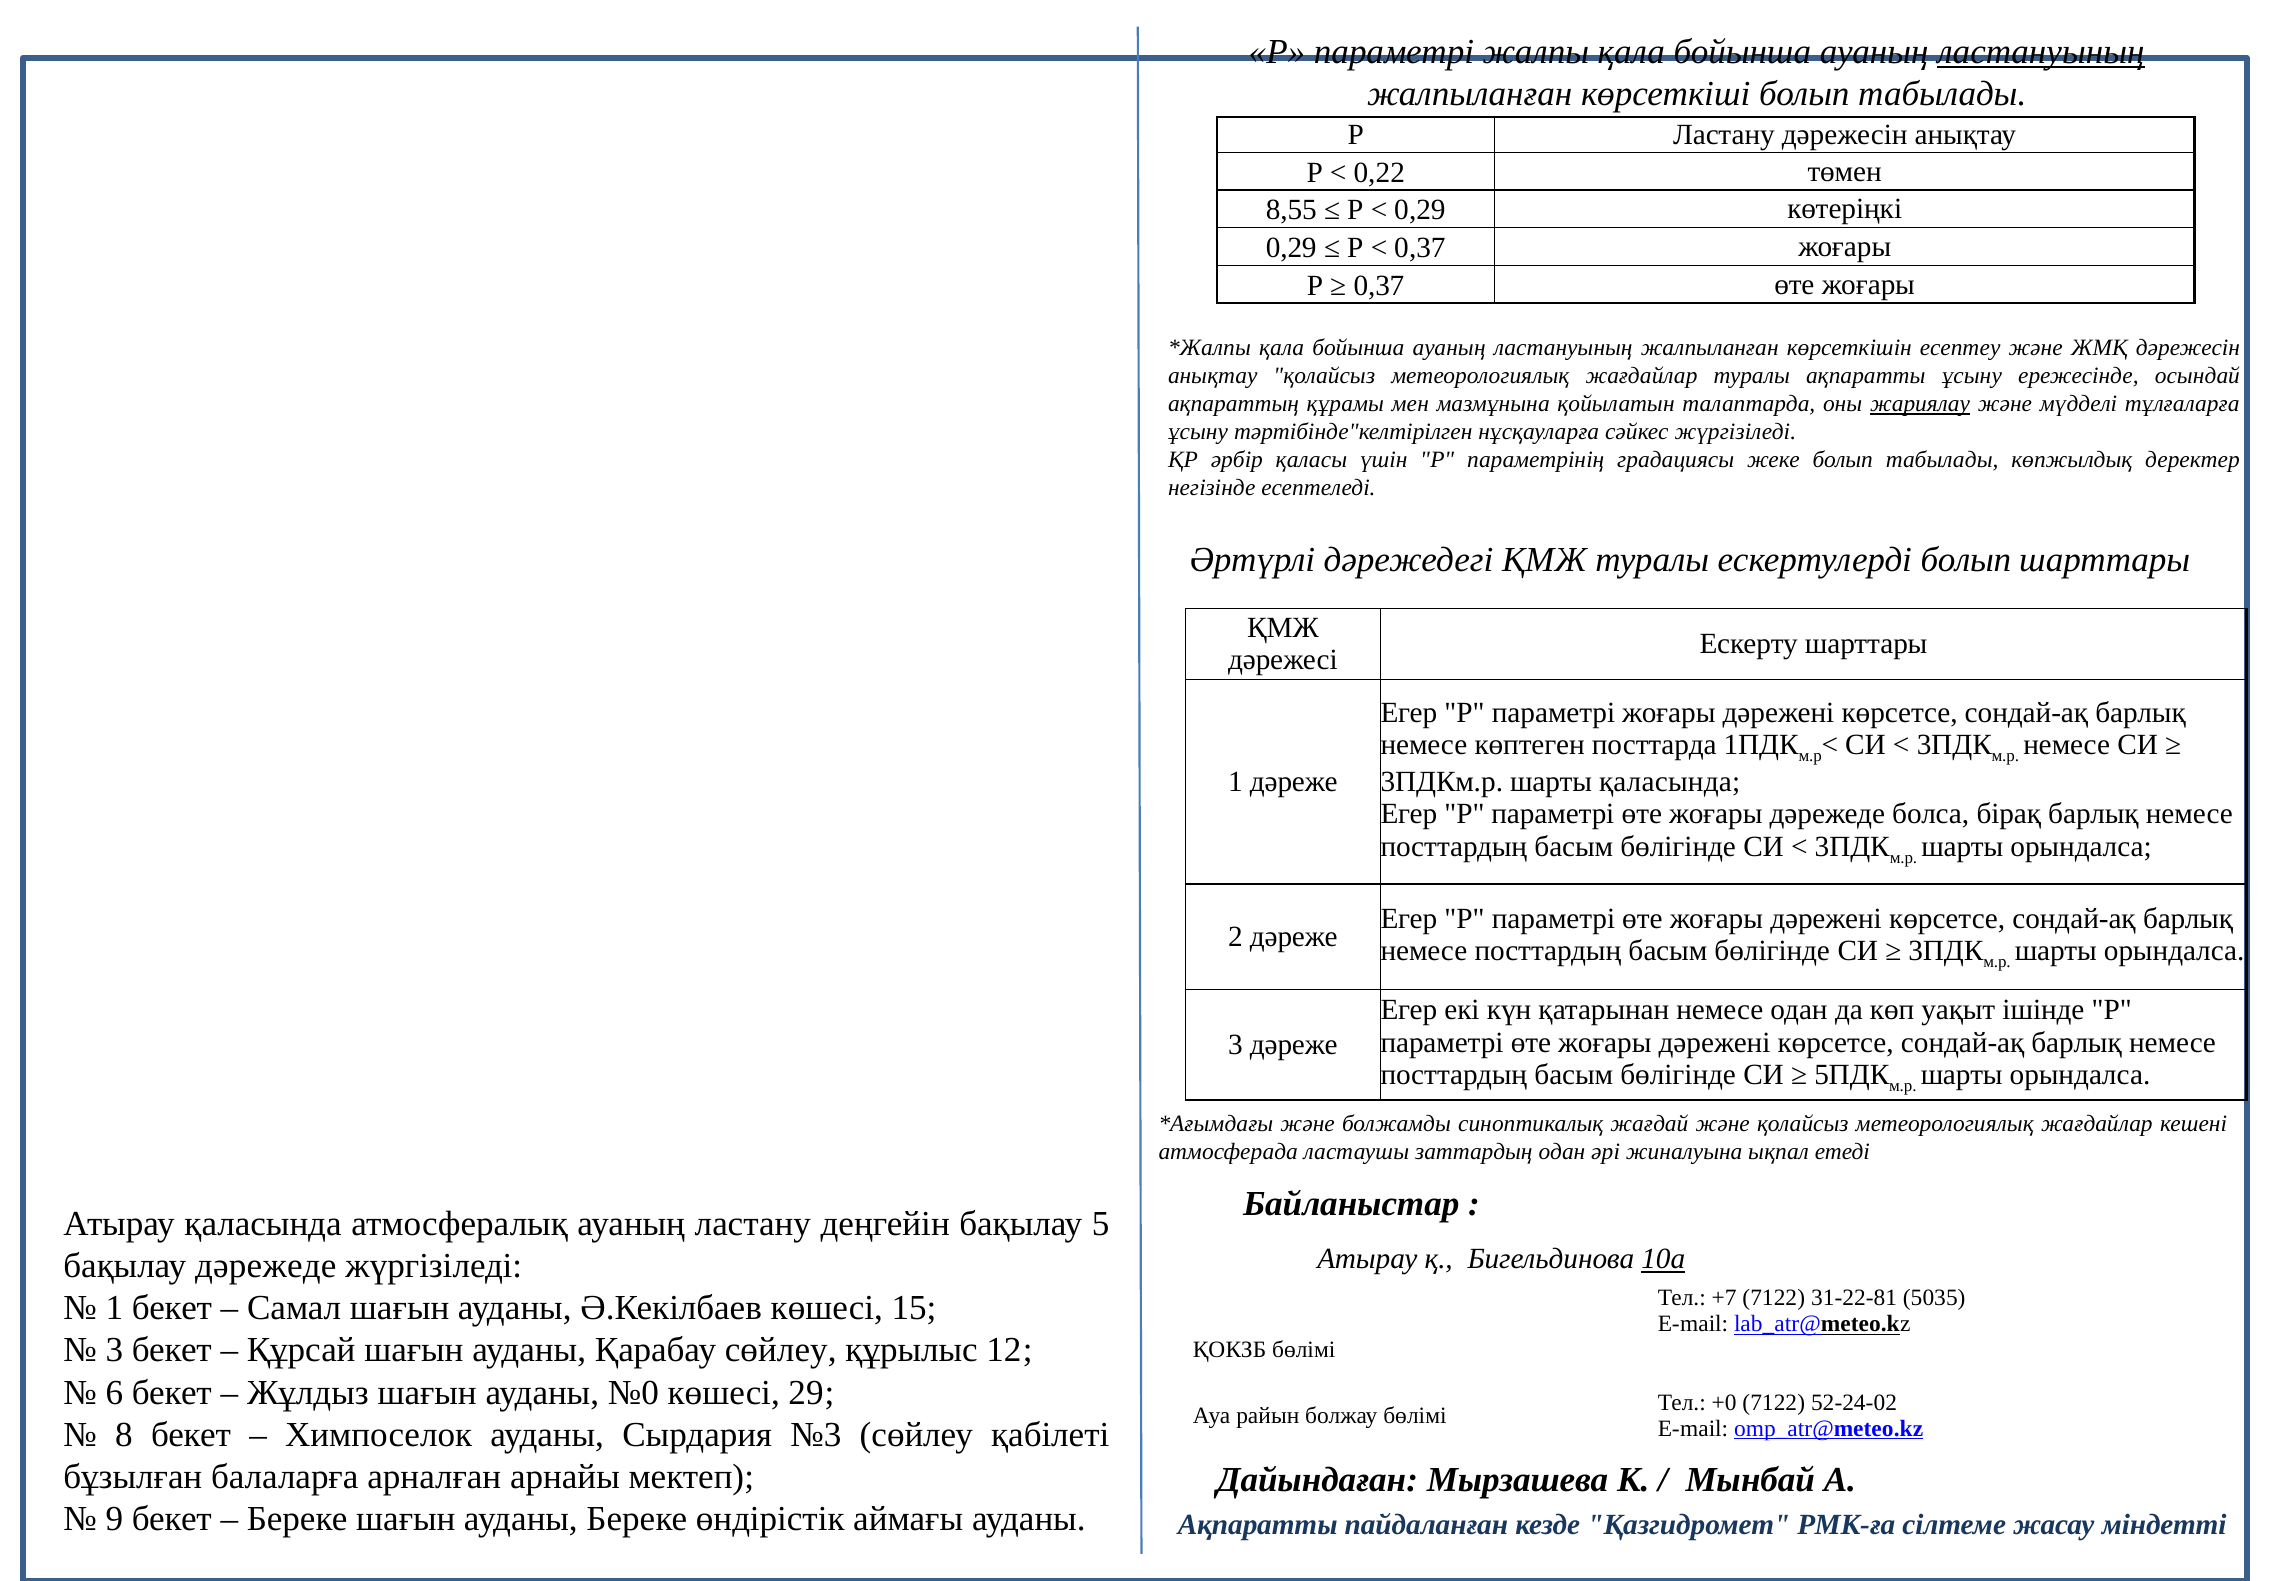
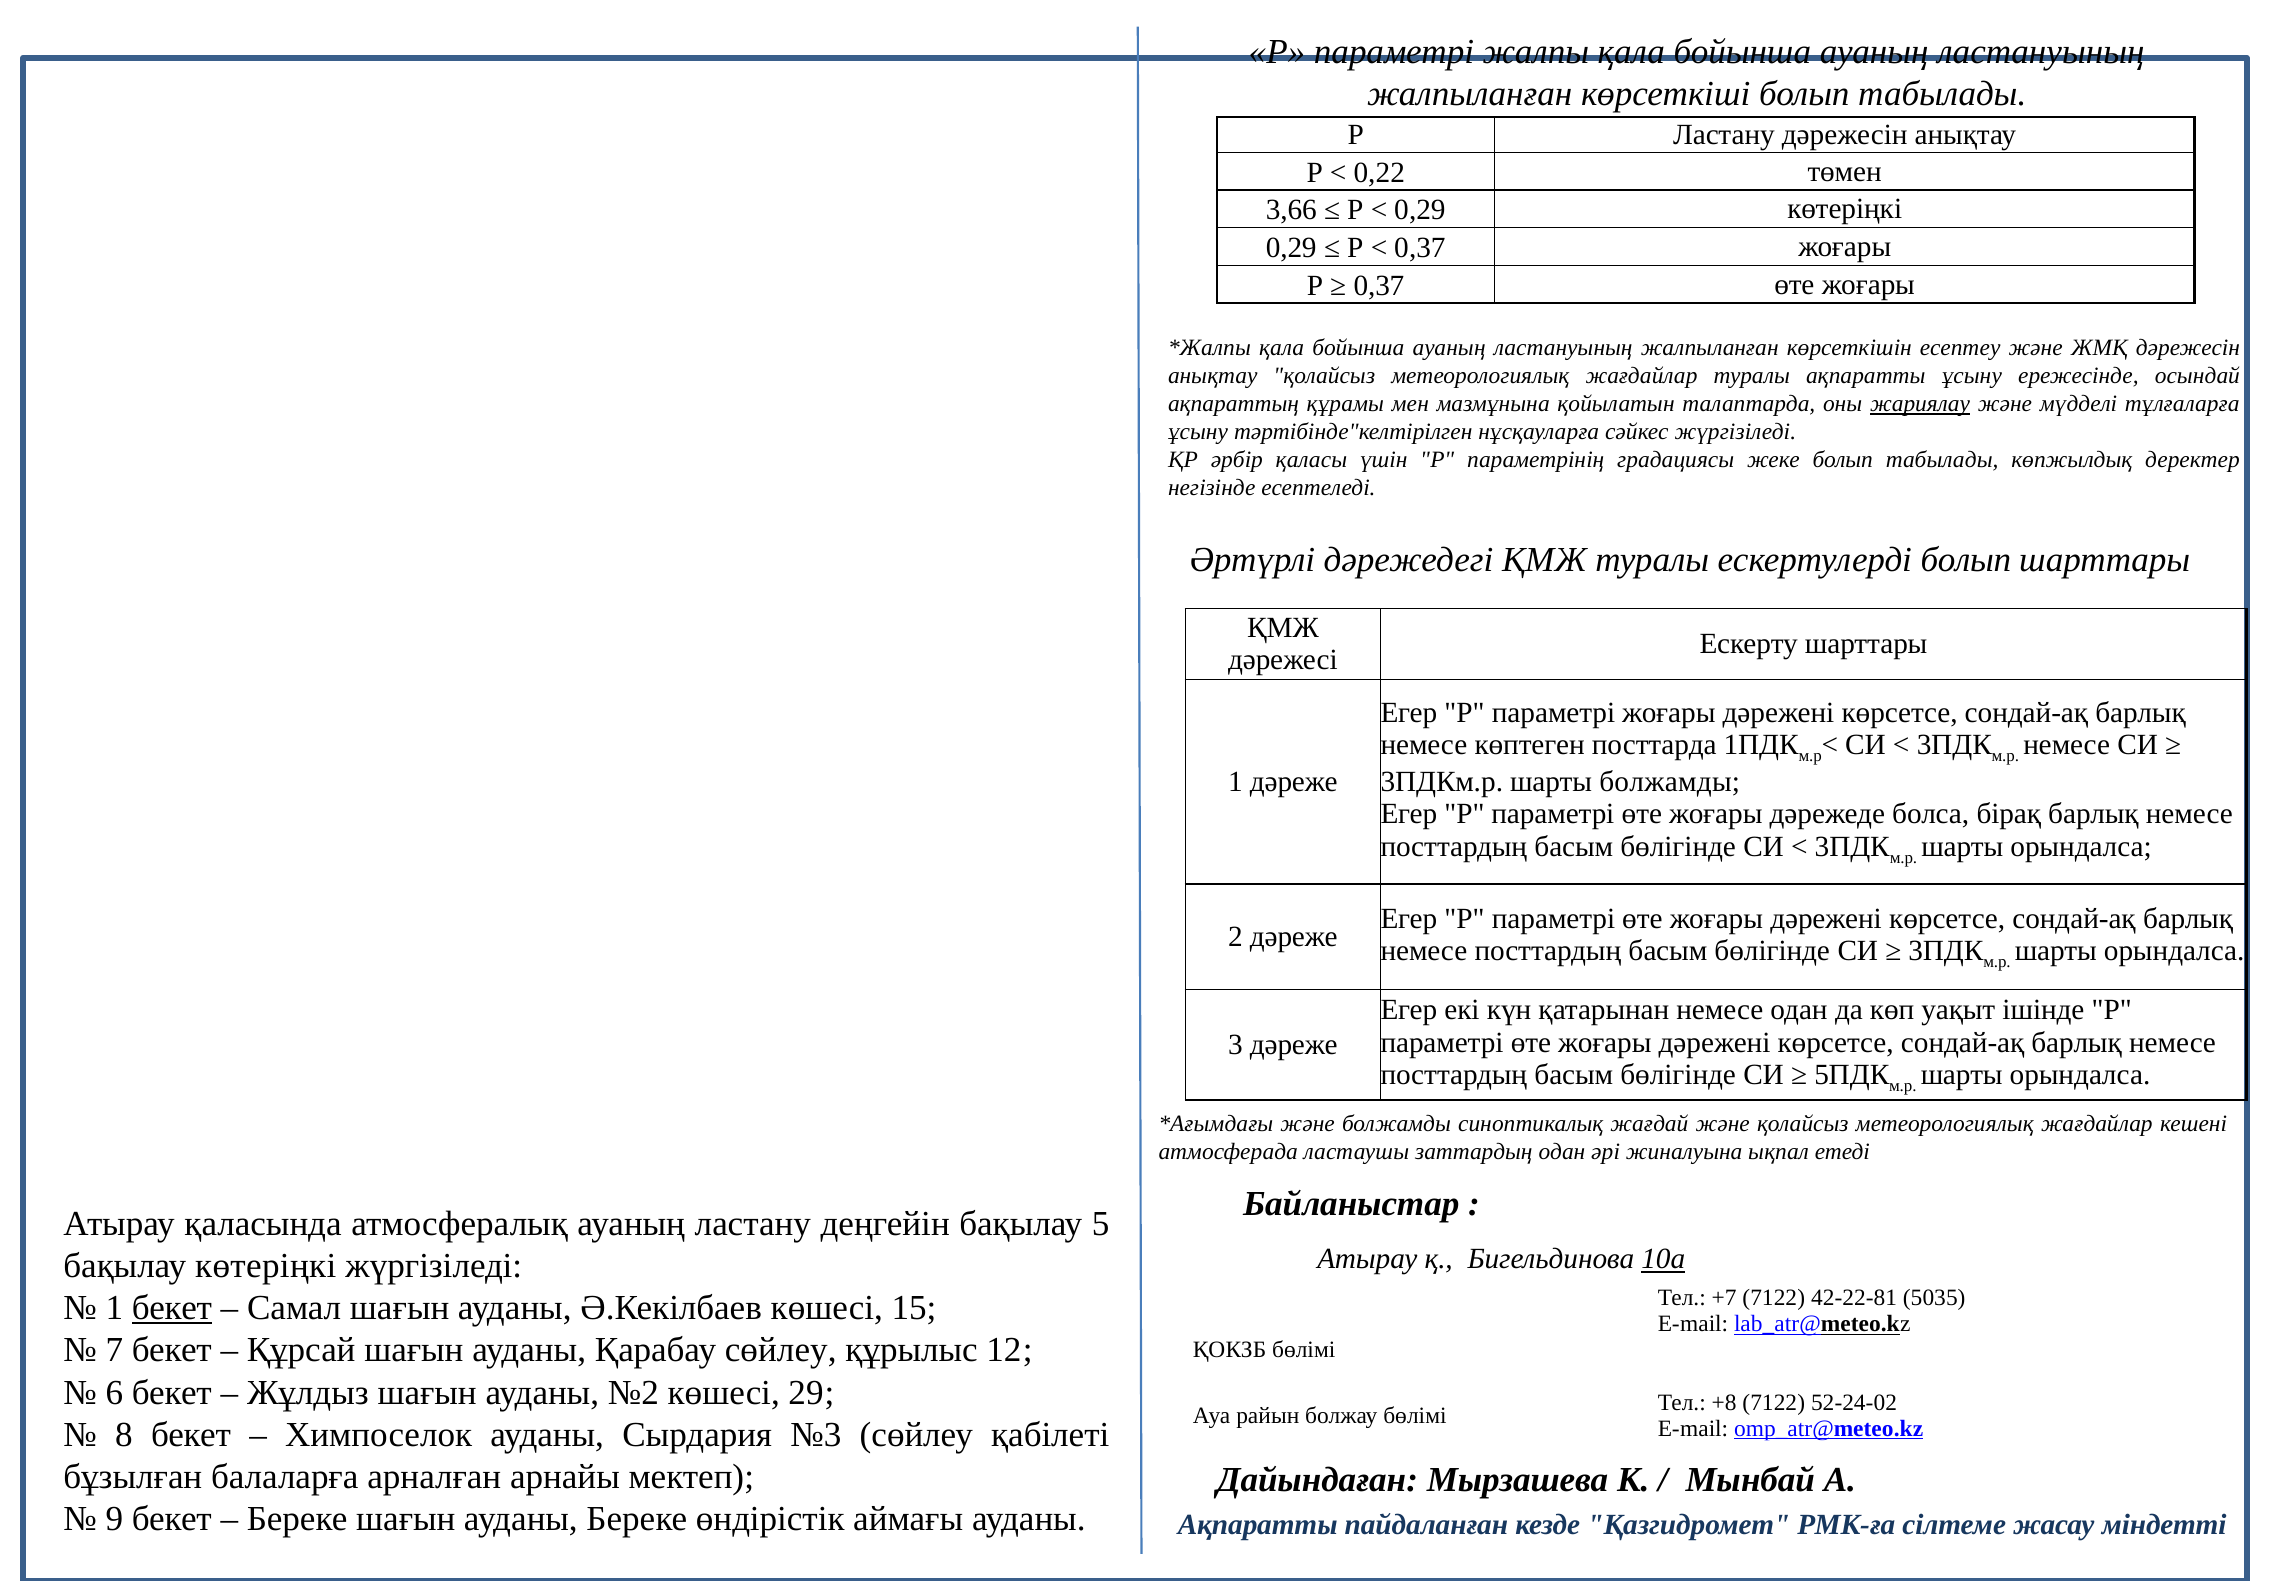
ластануының underline: present -> none (2041, 52)
8,55: 8,55 -> 3,66 (1291, 210)
шарты қаласында: қаласында -> болжамды (1670, 782)
бақылау дәрежеде: дәрежеде -> көтеріңкі (266, 1266)
31-22-81: 31-22-81 -> 42-22-81 (1854, 1298)
бекет underline: none -> present (172, 1308)
3: 3 -> 7 (114, 1350)
№0: №0 -> №2 (633, 1392)
+0: +0 -> +8 (1724, 1402)
